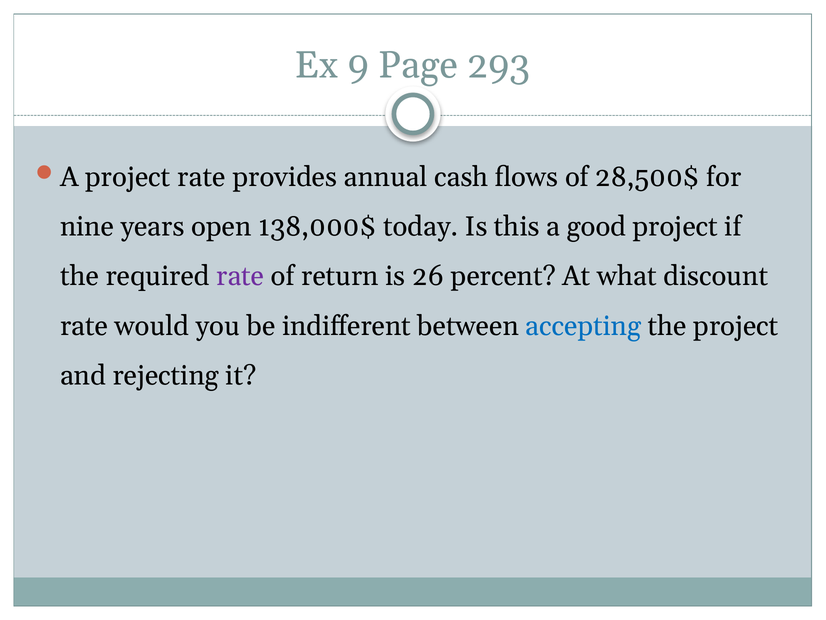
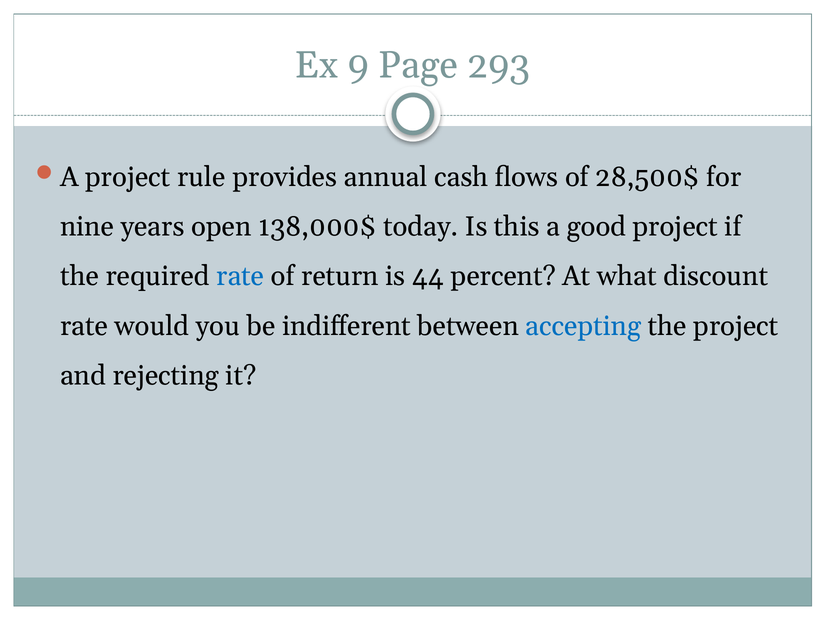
project rate: rate -> rule (201, 177)
rate colour: purple -> blue (240, 276)
26: 26 -> 44 (428, 276)
